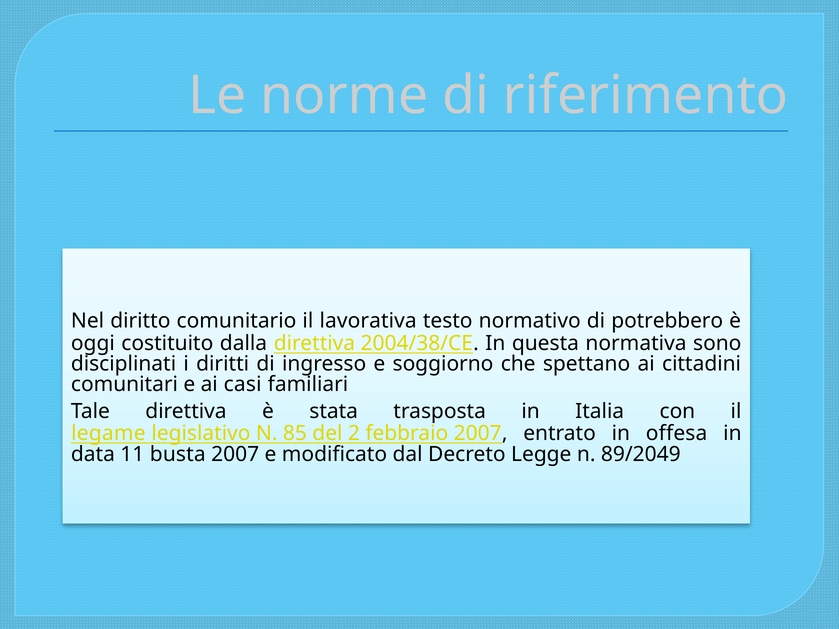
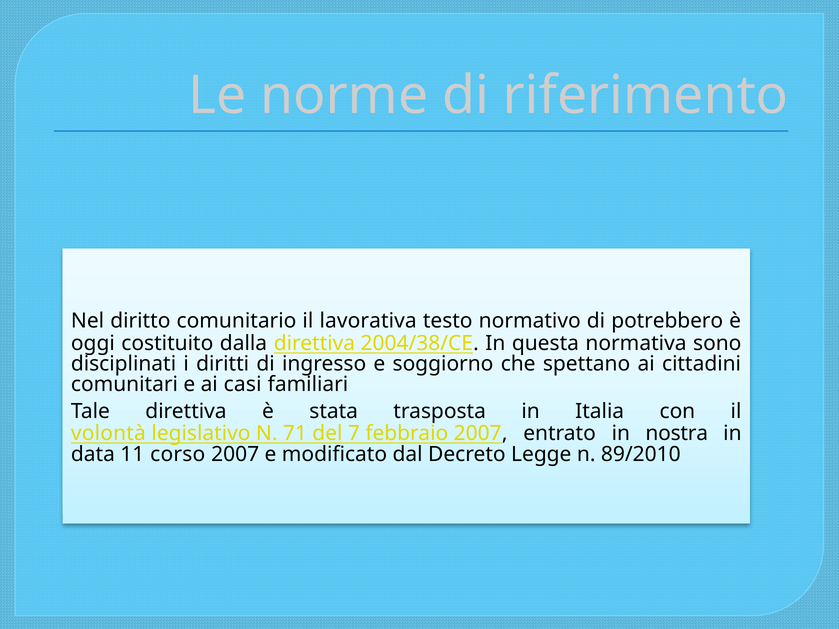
legame: legame -> volontà (108, 434)
85: 85 -> 71 (295, 434)
2: 2 -> 7 (354, 434)
offesa: offesa -> nostra (677, 434)
busta: busta -> corso (178, 454)
89/2049: 89/2049 -> 89/2010 (641, 454)
